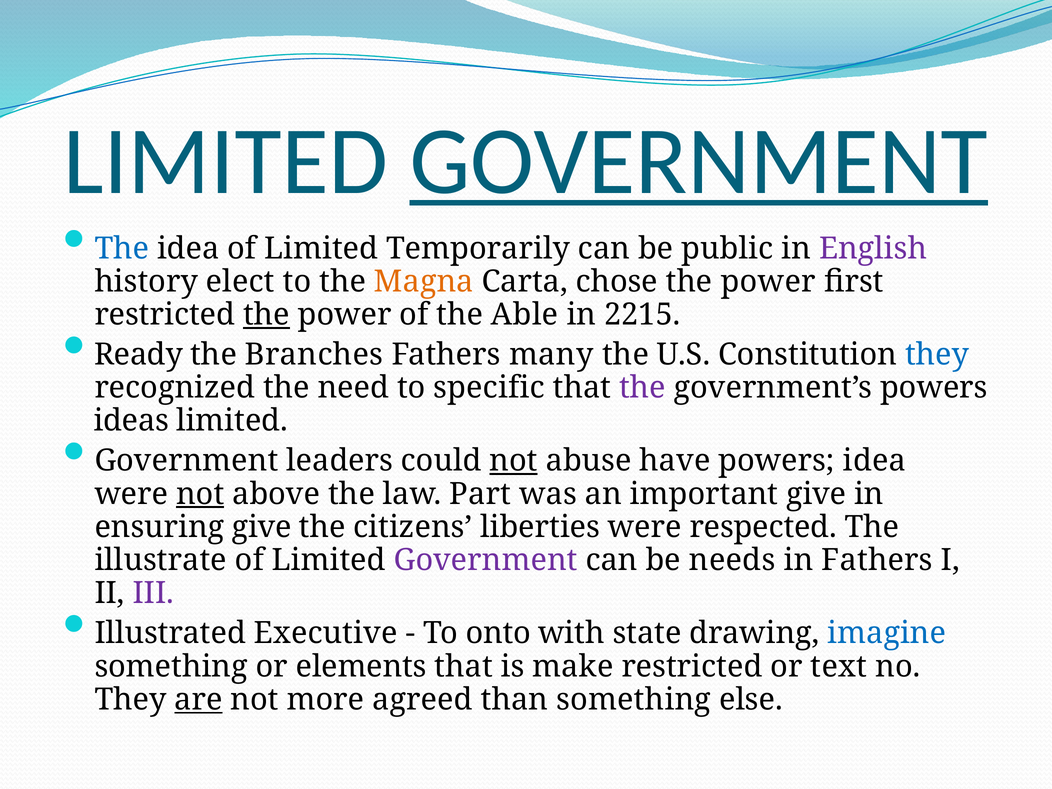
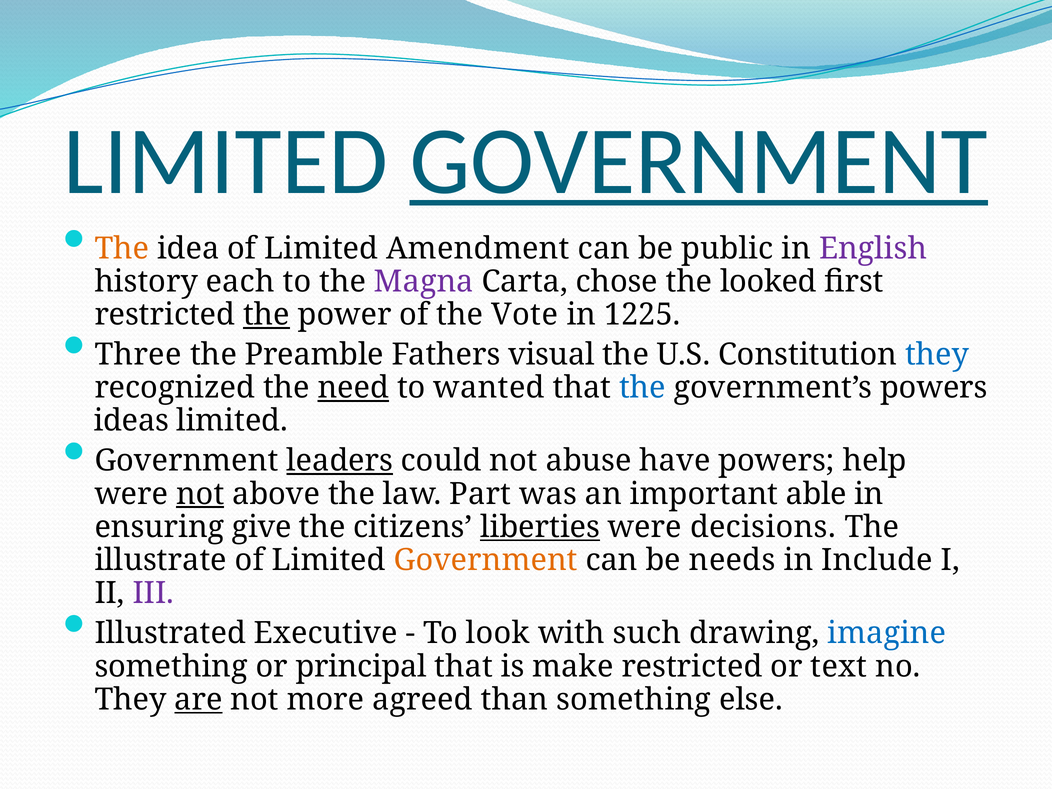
The colour: blue -> orange (122, 248)
Temporarily: Temporarily -> Amendment (478, 248)
elect: elect -> each (240, 282)
Magna colour: orange -> purple (424, 282)
power: power -> looked (768, 282)
Able: Able -> Vote (525, 315)
2215: 2215 -> 1225 (642, 315)
Ready: Ready -> Three (138, 355)
Branches: Branches -> Preamble (314, 355)
many: many -> visual (552, 355)
need underline: none -> present (353, 388)
specific: specific -> wanted (489, 388)
the colour: purple -> blue (642, 388)
leaders underline: none -> present (340, 461)
not underline: present -> none (514, 461)
powers idea: idea -> help (875, 461)
important give: give -> able (816, 494)
liberties underline: none -> present (540, 527)
respected: respected -> decisions (763, 527)
Government colour: purple -> orange (486, 560)
in Fathers: Fathers -> Include (877, 560)
onto: onto -> look (498, 633)
state: state -> such (647, 633)
elements: elements -> principal (361, 666)
